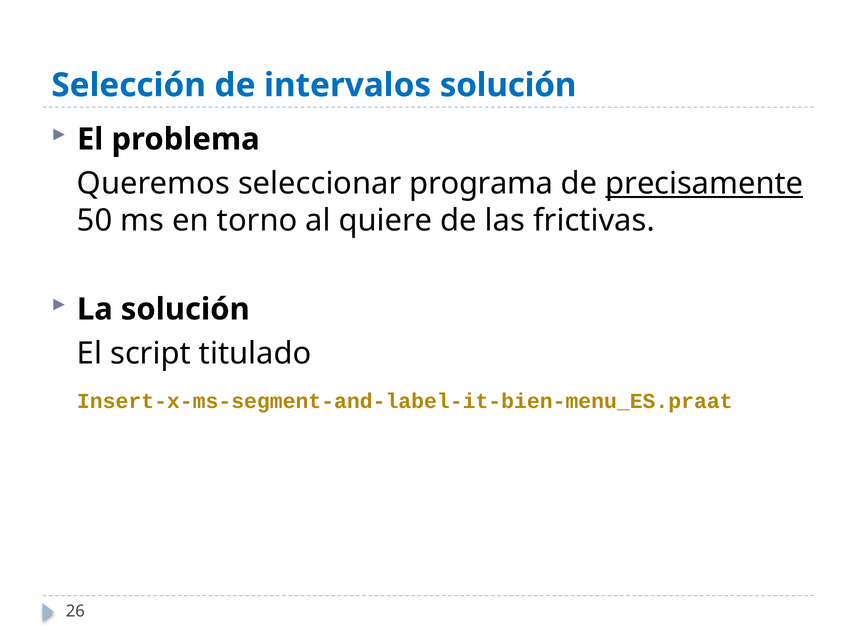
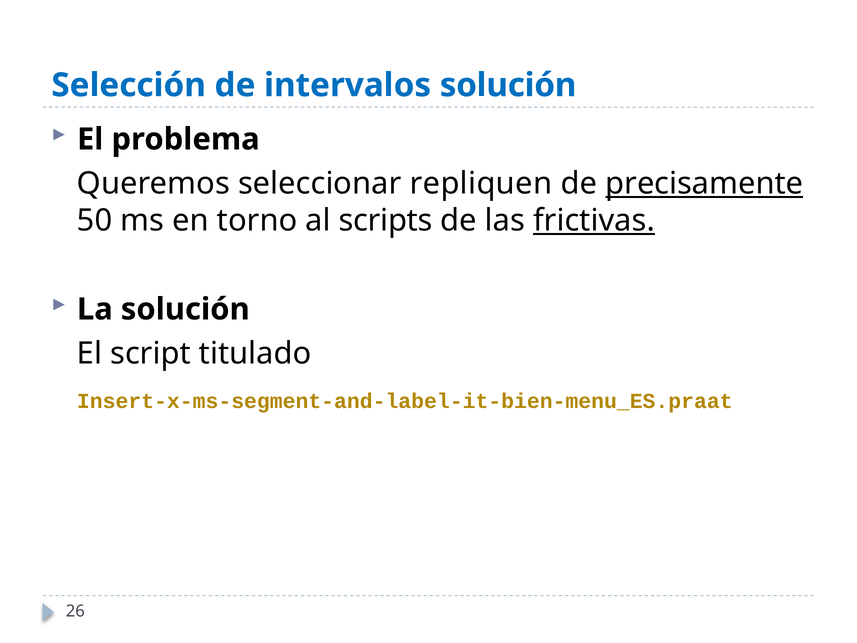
programa: programa -> repliquen (481, 183)
quiere: quiere -> scripts (386, 221)
frictivas underline: none -> present (594, 221)
